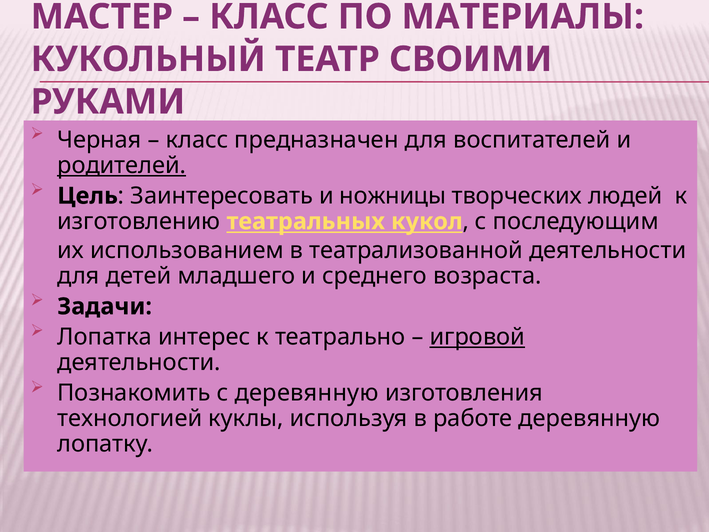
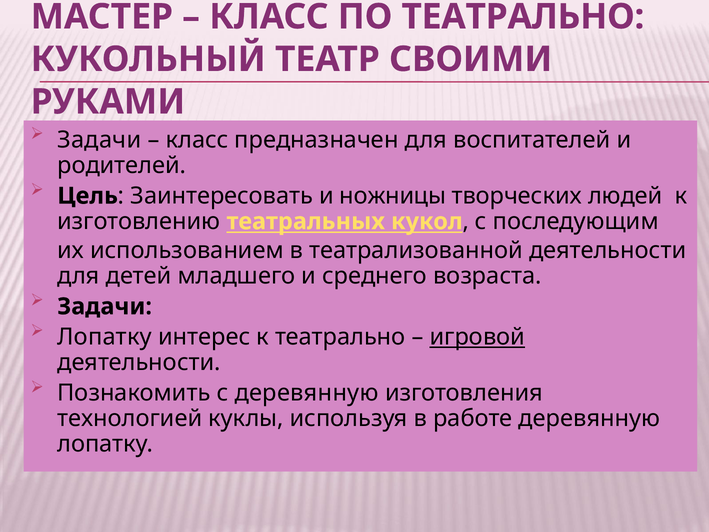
ПО МАТЕРИАЛЫ: МАТЕРИАЛЫ -> ТЕАТРАЛЬНО (523, 17)
Черная: Черная -> Задачи (99, 140)
родителей underline: present -> none (122, 165)
Лопатка: Лопатка -> Лопатку (105, 337)
